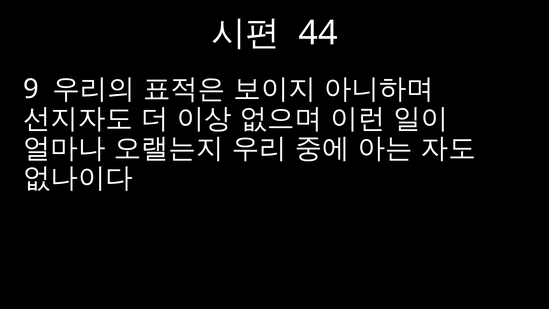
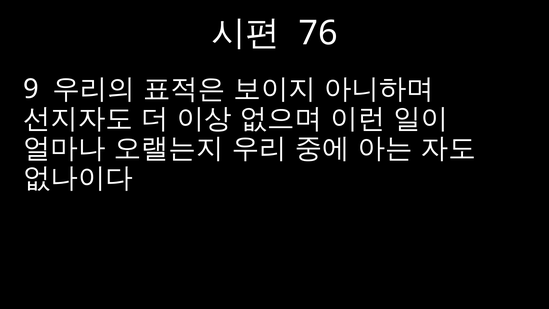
44: 44 -> 76 (318, 33)
